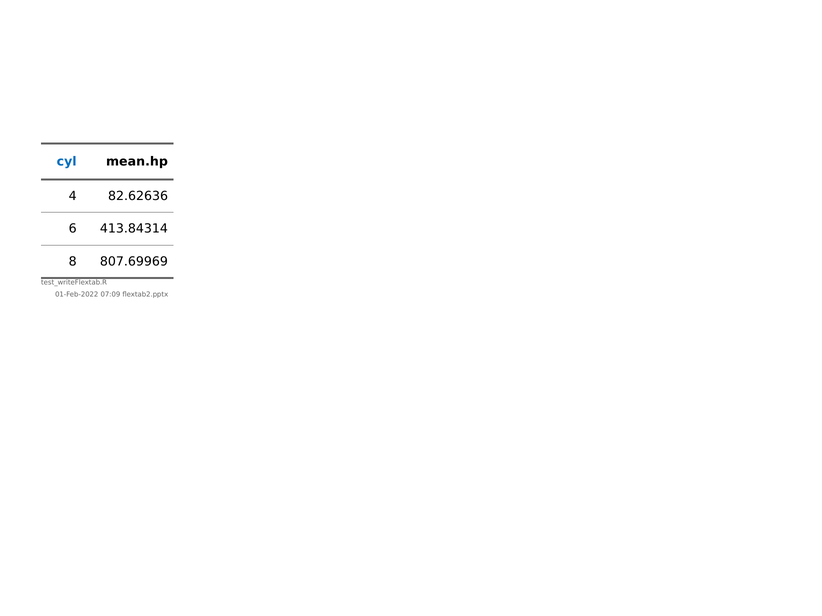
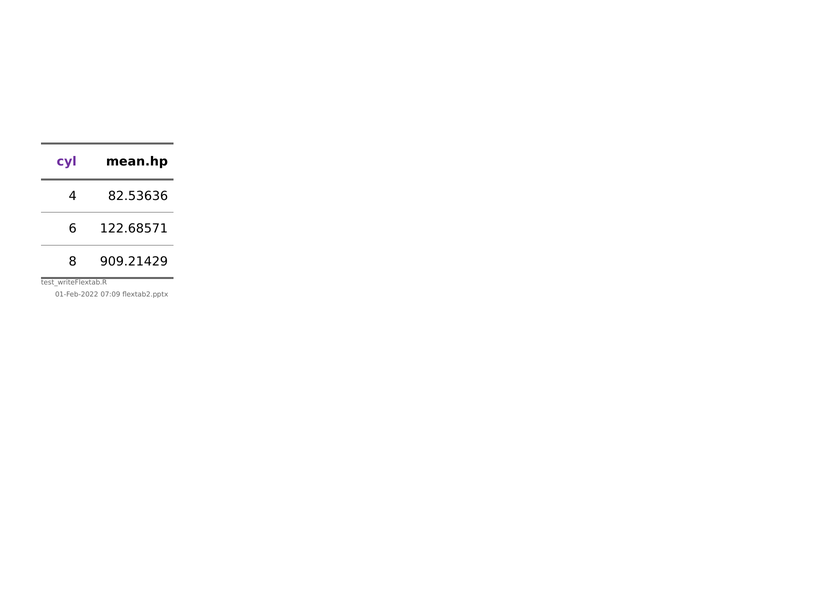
cyl colour: blue -> purple (67, 162)
82.62636: 82.62636 -> 82.53636 (138, 196)
413.84314: 413.84314 -> 122.68571 (134, 229)
807.69969: 807.69969 -> 909.21429 (134, 262)
